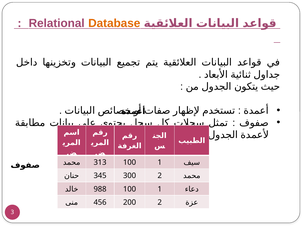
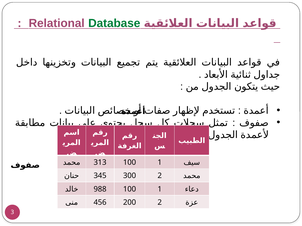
Database colour: orange -> green (114, 23)
